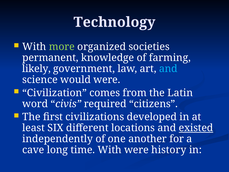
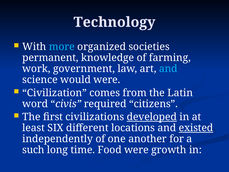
more colour: light green -> light blue (62, 47)
likely: likely -> work (36, 69)
developed underline: none -> present (152, 117)
cave: cave -> such (33, 150)
time With: With -> Food (110, 150)
history: history -> growth (169, 150)
